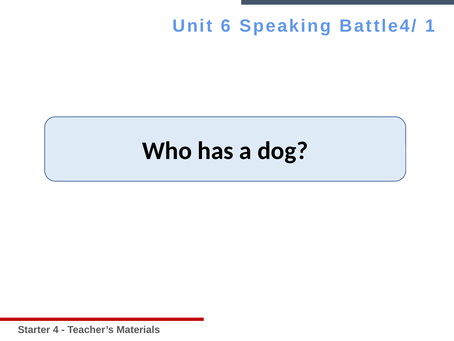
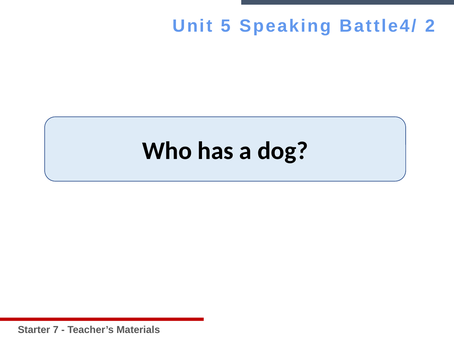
6: 6 -> 5 (226, 26)
1: 1 -> 2 (430, 26)
4: 4 -> 7 (56, 329)
